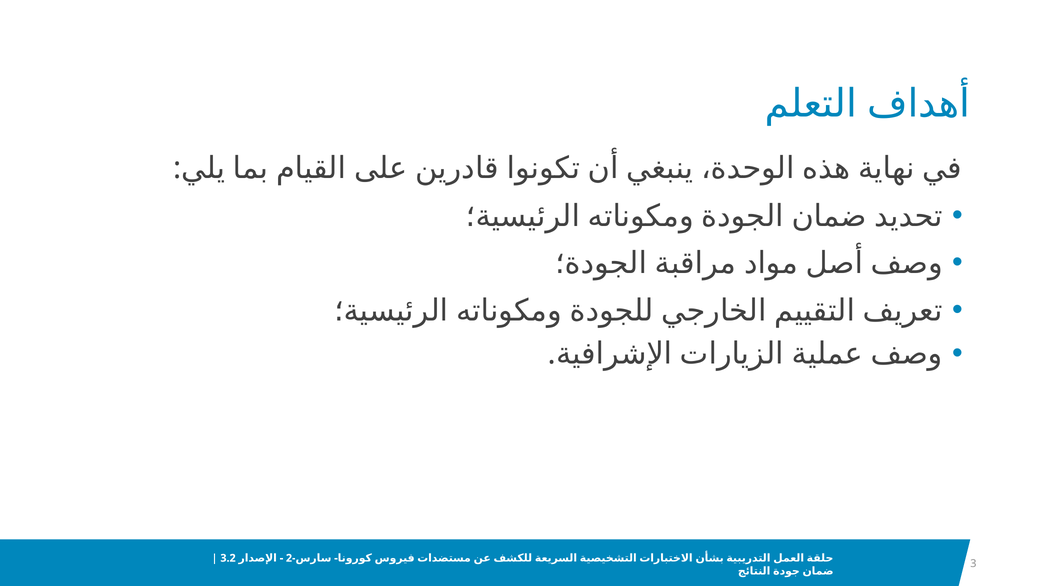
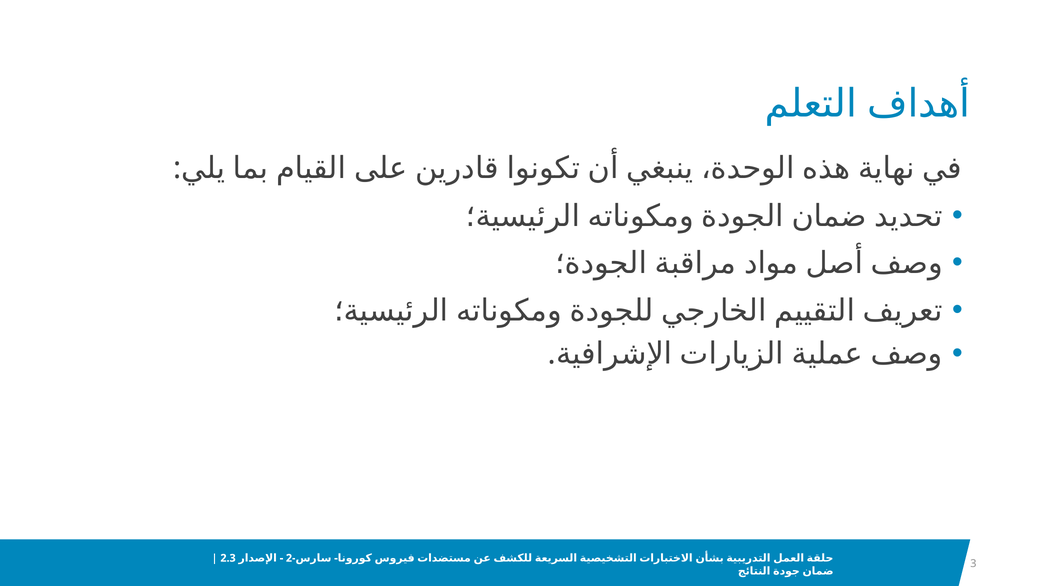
3.2: 3.2 -> 2.3 (228, 558)
